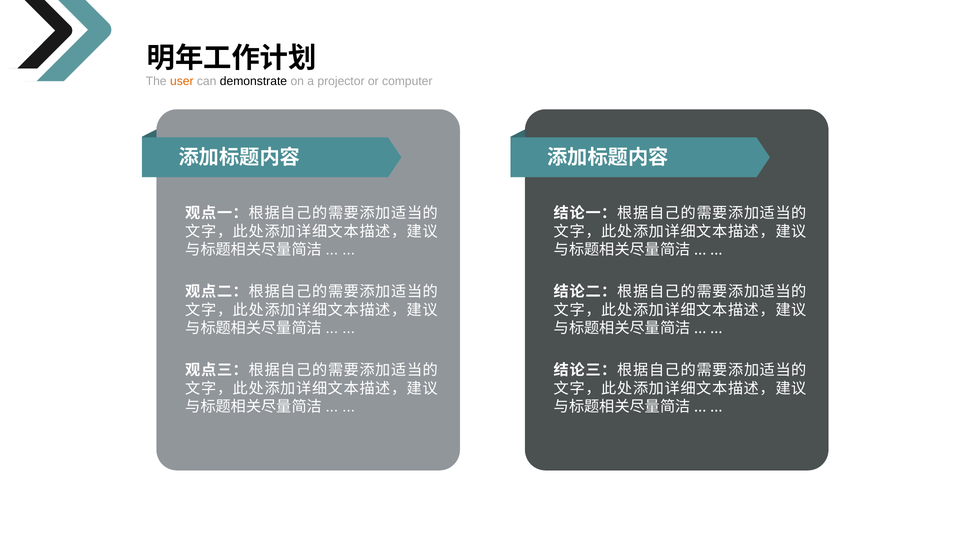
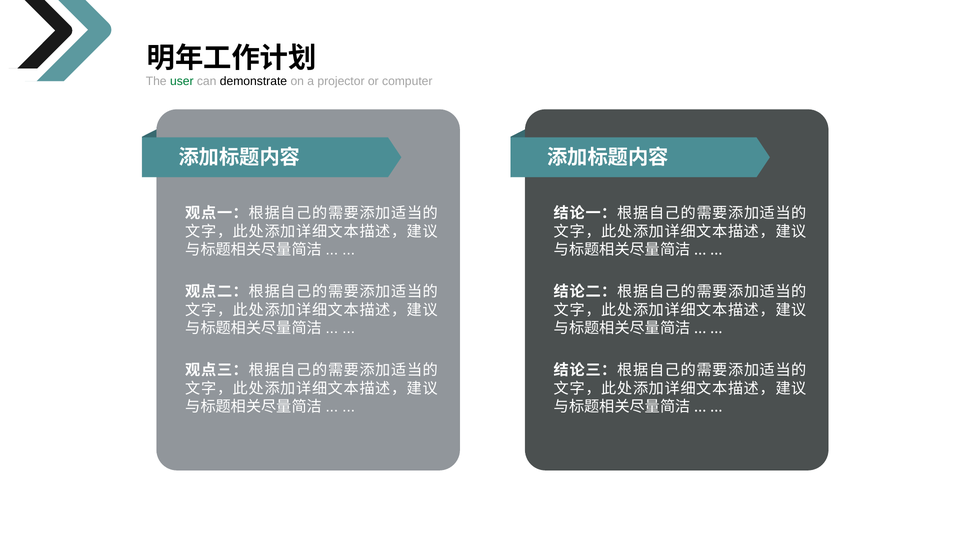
user colour: orange -> green (182, 81)
